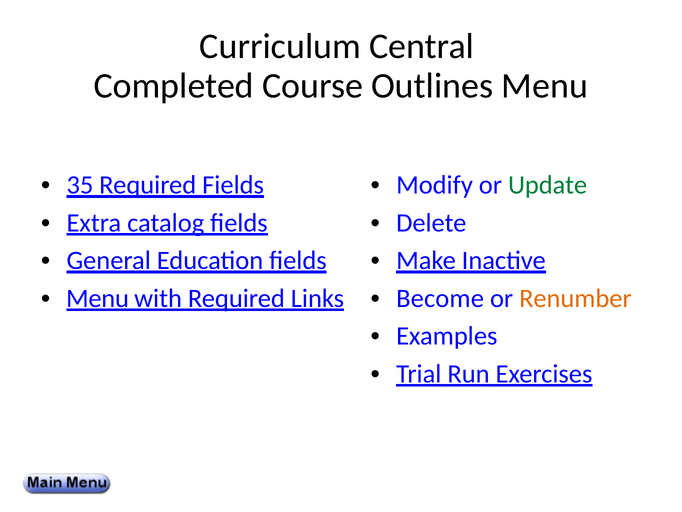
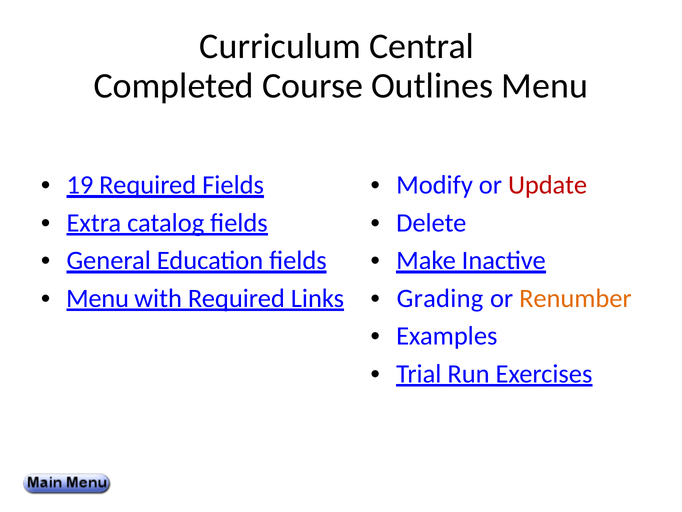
35: 35 -> 19 (80, 185)
Update colour: green -> red (548, 185)
Become: Become -> Grading (440, 298)
